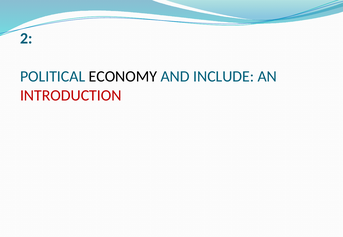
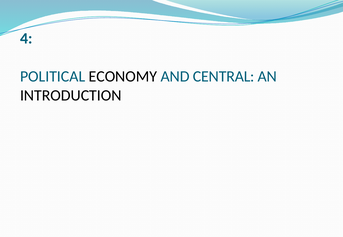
2: 2 -> 4 (26, 39)
INCLUDE: INCLUDE -> CENTRAL (224, 77)
INTRODUCTION colour: red -> black (71, 96)
